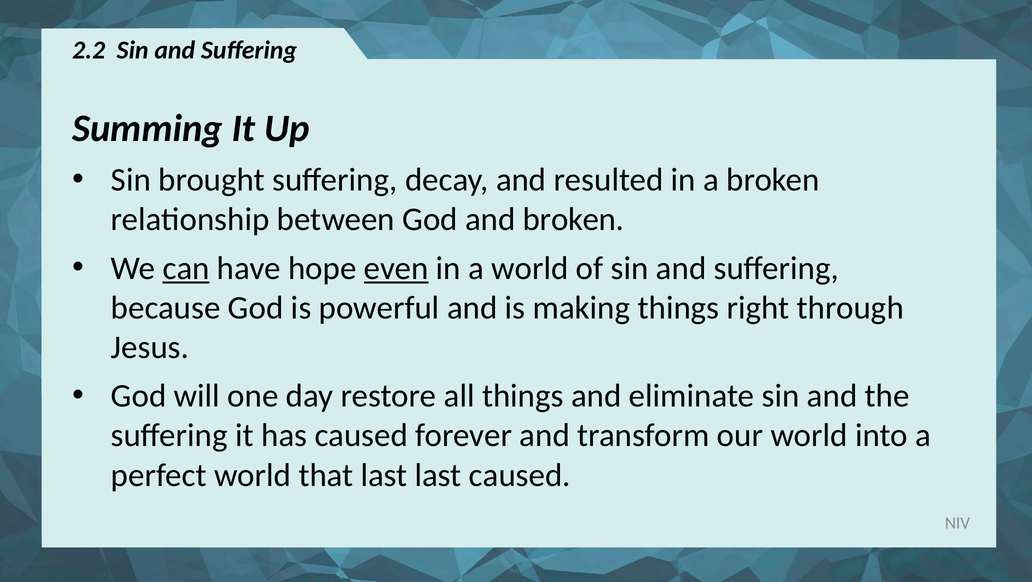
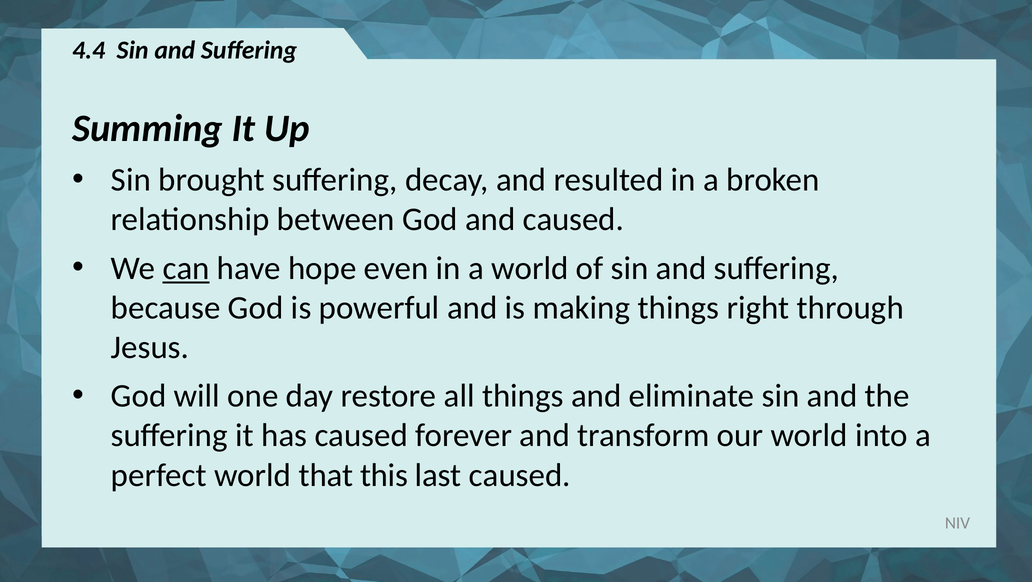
2.2: 2.2 -> 4.4 (89, 50)
and broken: broken -> caused (573, 220)
even underline: present -> none (396, 268)
that last: last -> this (384, 475)
